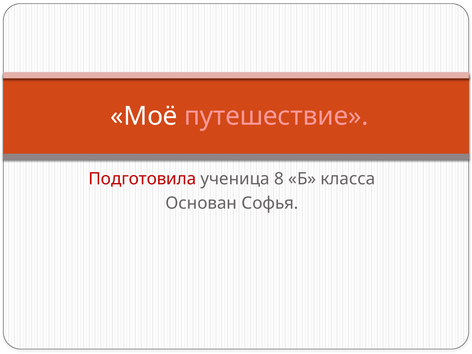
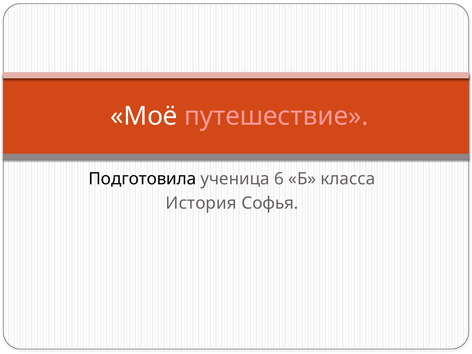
Подготовила colour: red -> black (142, 179)
8: 8 -> 6 (279, 179)
Основан: Основан -> История (201, 203)
